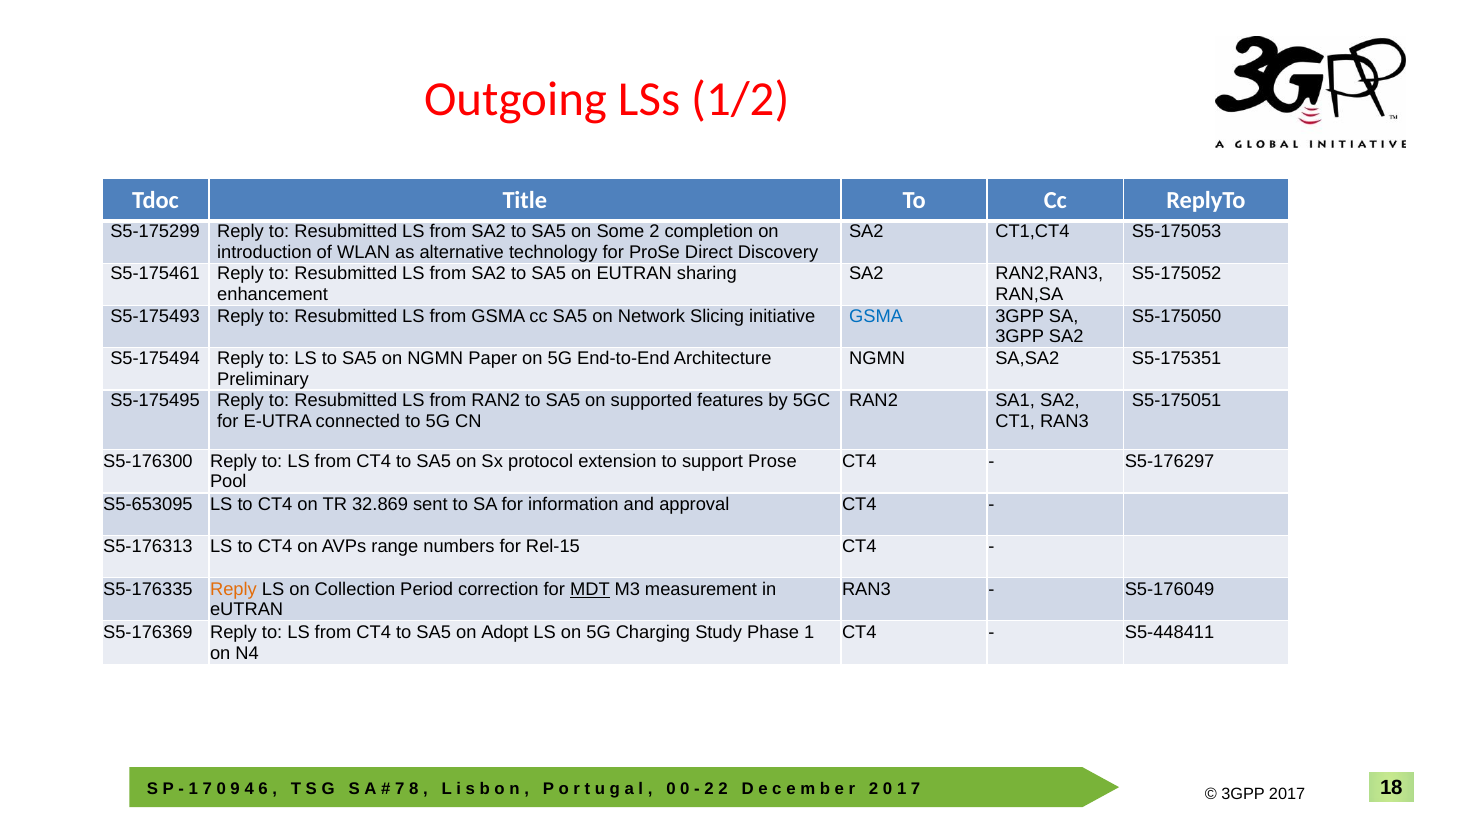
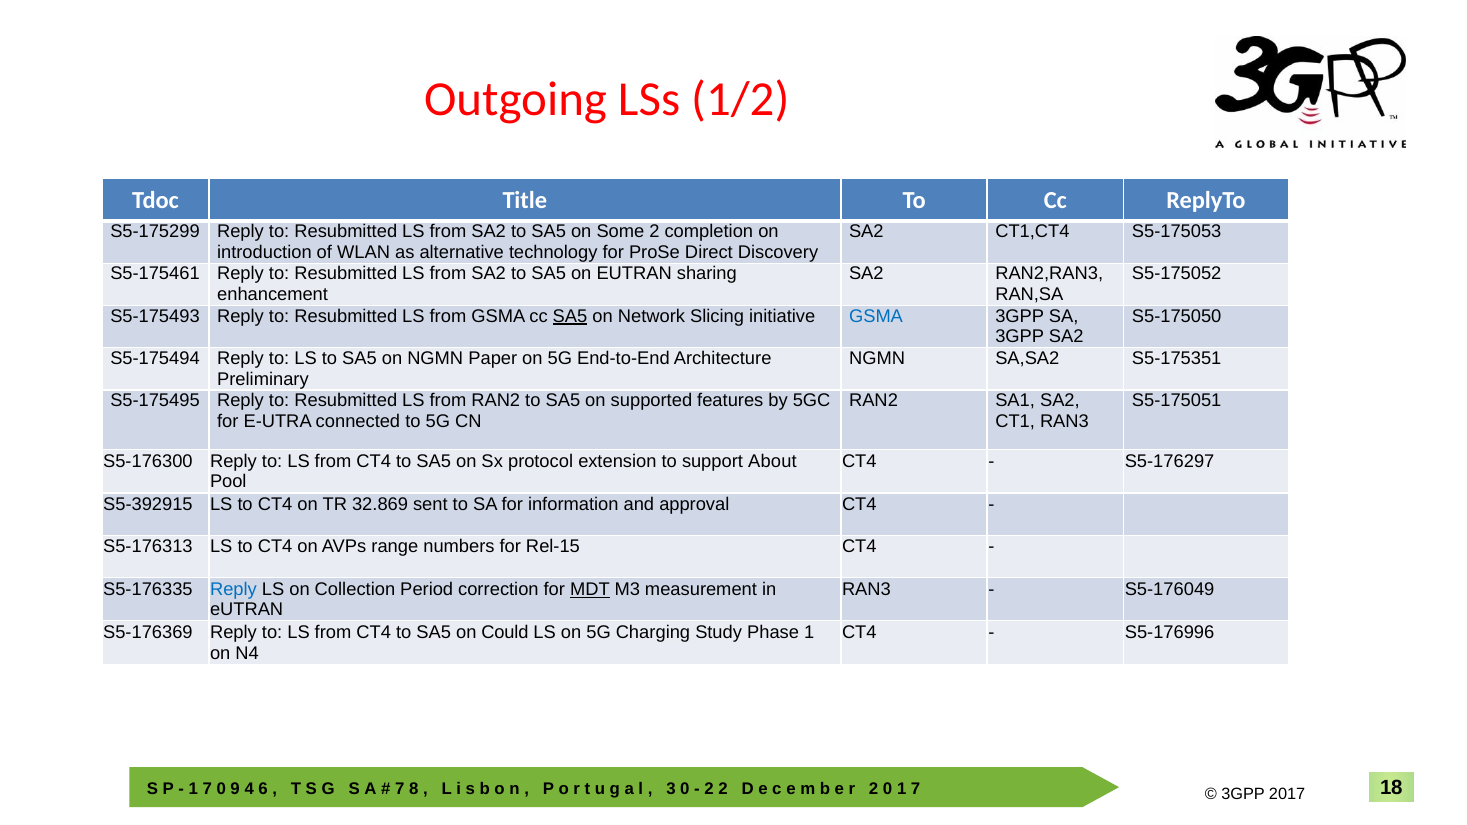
SA5 underline: none -> present (570, 316)
support Prose: Prose -> About (772, 461)
S5-653095: S5-653095 -> S5-392915 (148, 505)
Reply colour: orange -> blue (233, 589)
Adopt: Adopt -> Could (505, 633)
S5-448411: S5-448411 -> S5-176996 (1170, 633)
0: 0 -> 3 (671, 789)
